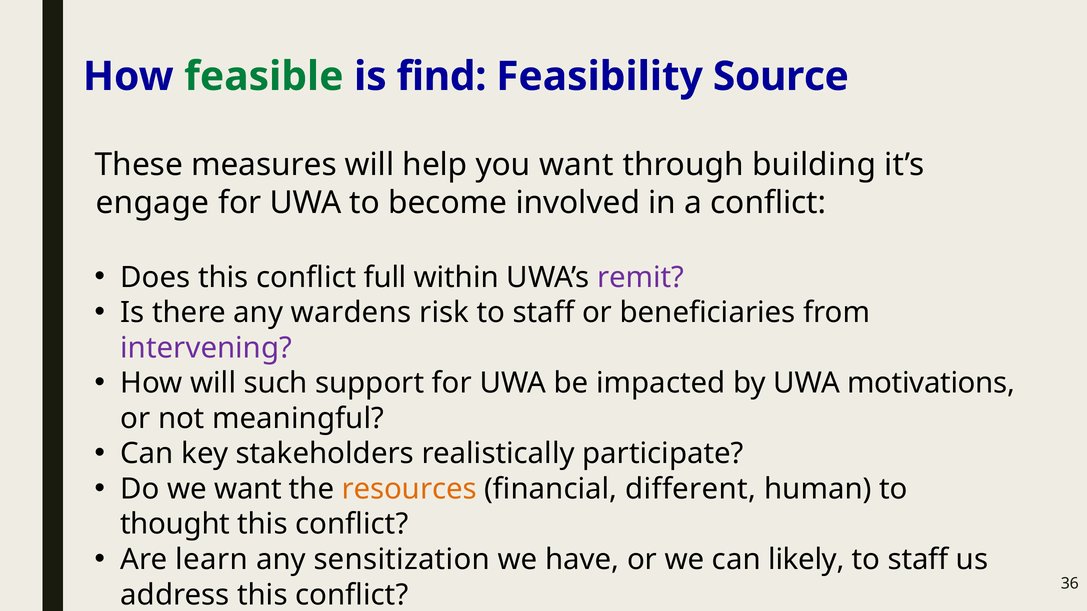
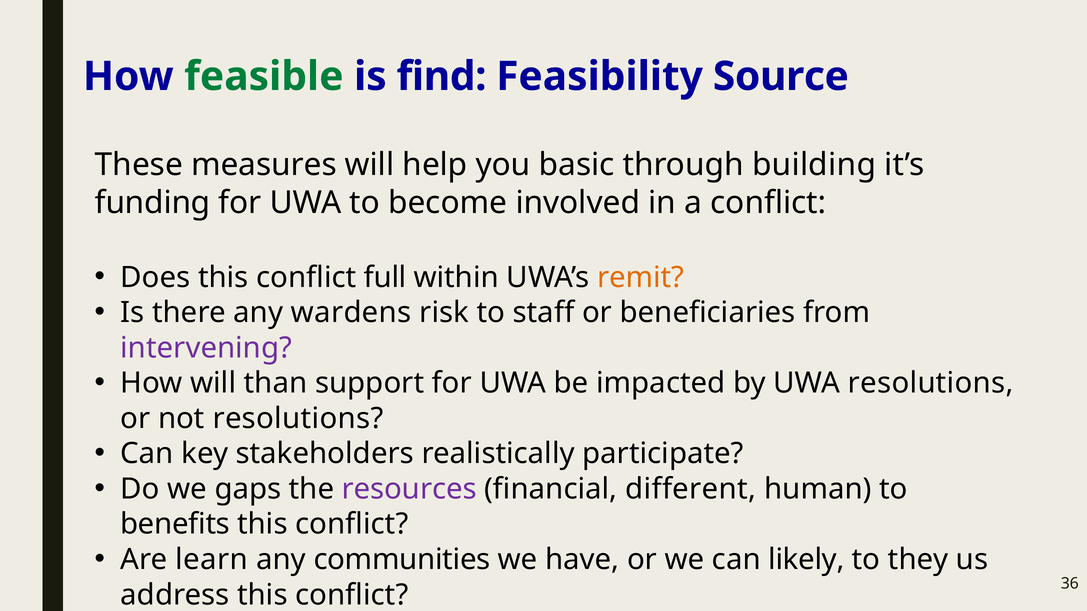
you want: want -> basic (577, 165)
engage: engage -> funding (153, 203)
remit colour: purple -> orange (641, 278)
such: such -> than (276, 383)
UWA motivations: motivations -> resolutions (931, 383)
not meaningful: meaningful -> resolutions (298, 419)
we want: want -> gaps (248, 489)
resources colour: orange -> purple (409, 489)
thought: thought -> benefits (175, 525)
sensitization: sensitization -> communities (402, 560)
staff: staff -> they (918, 560)
